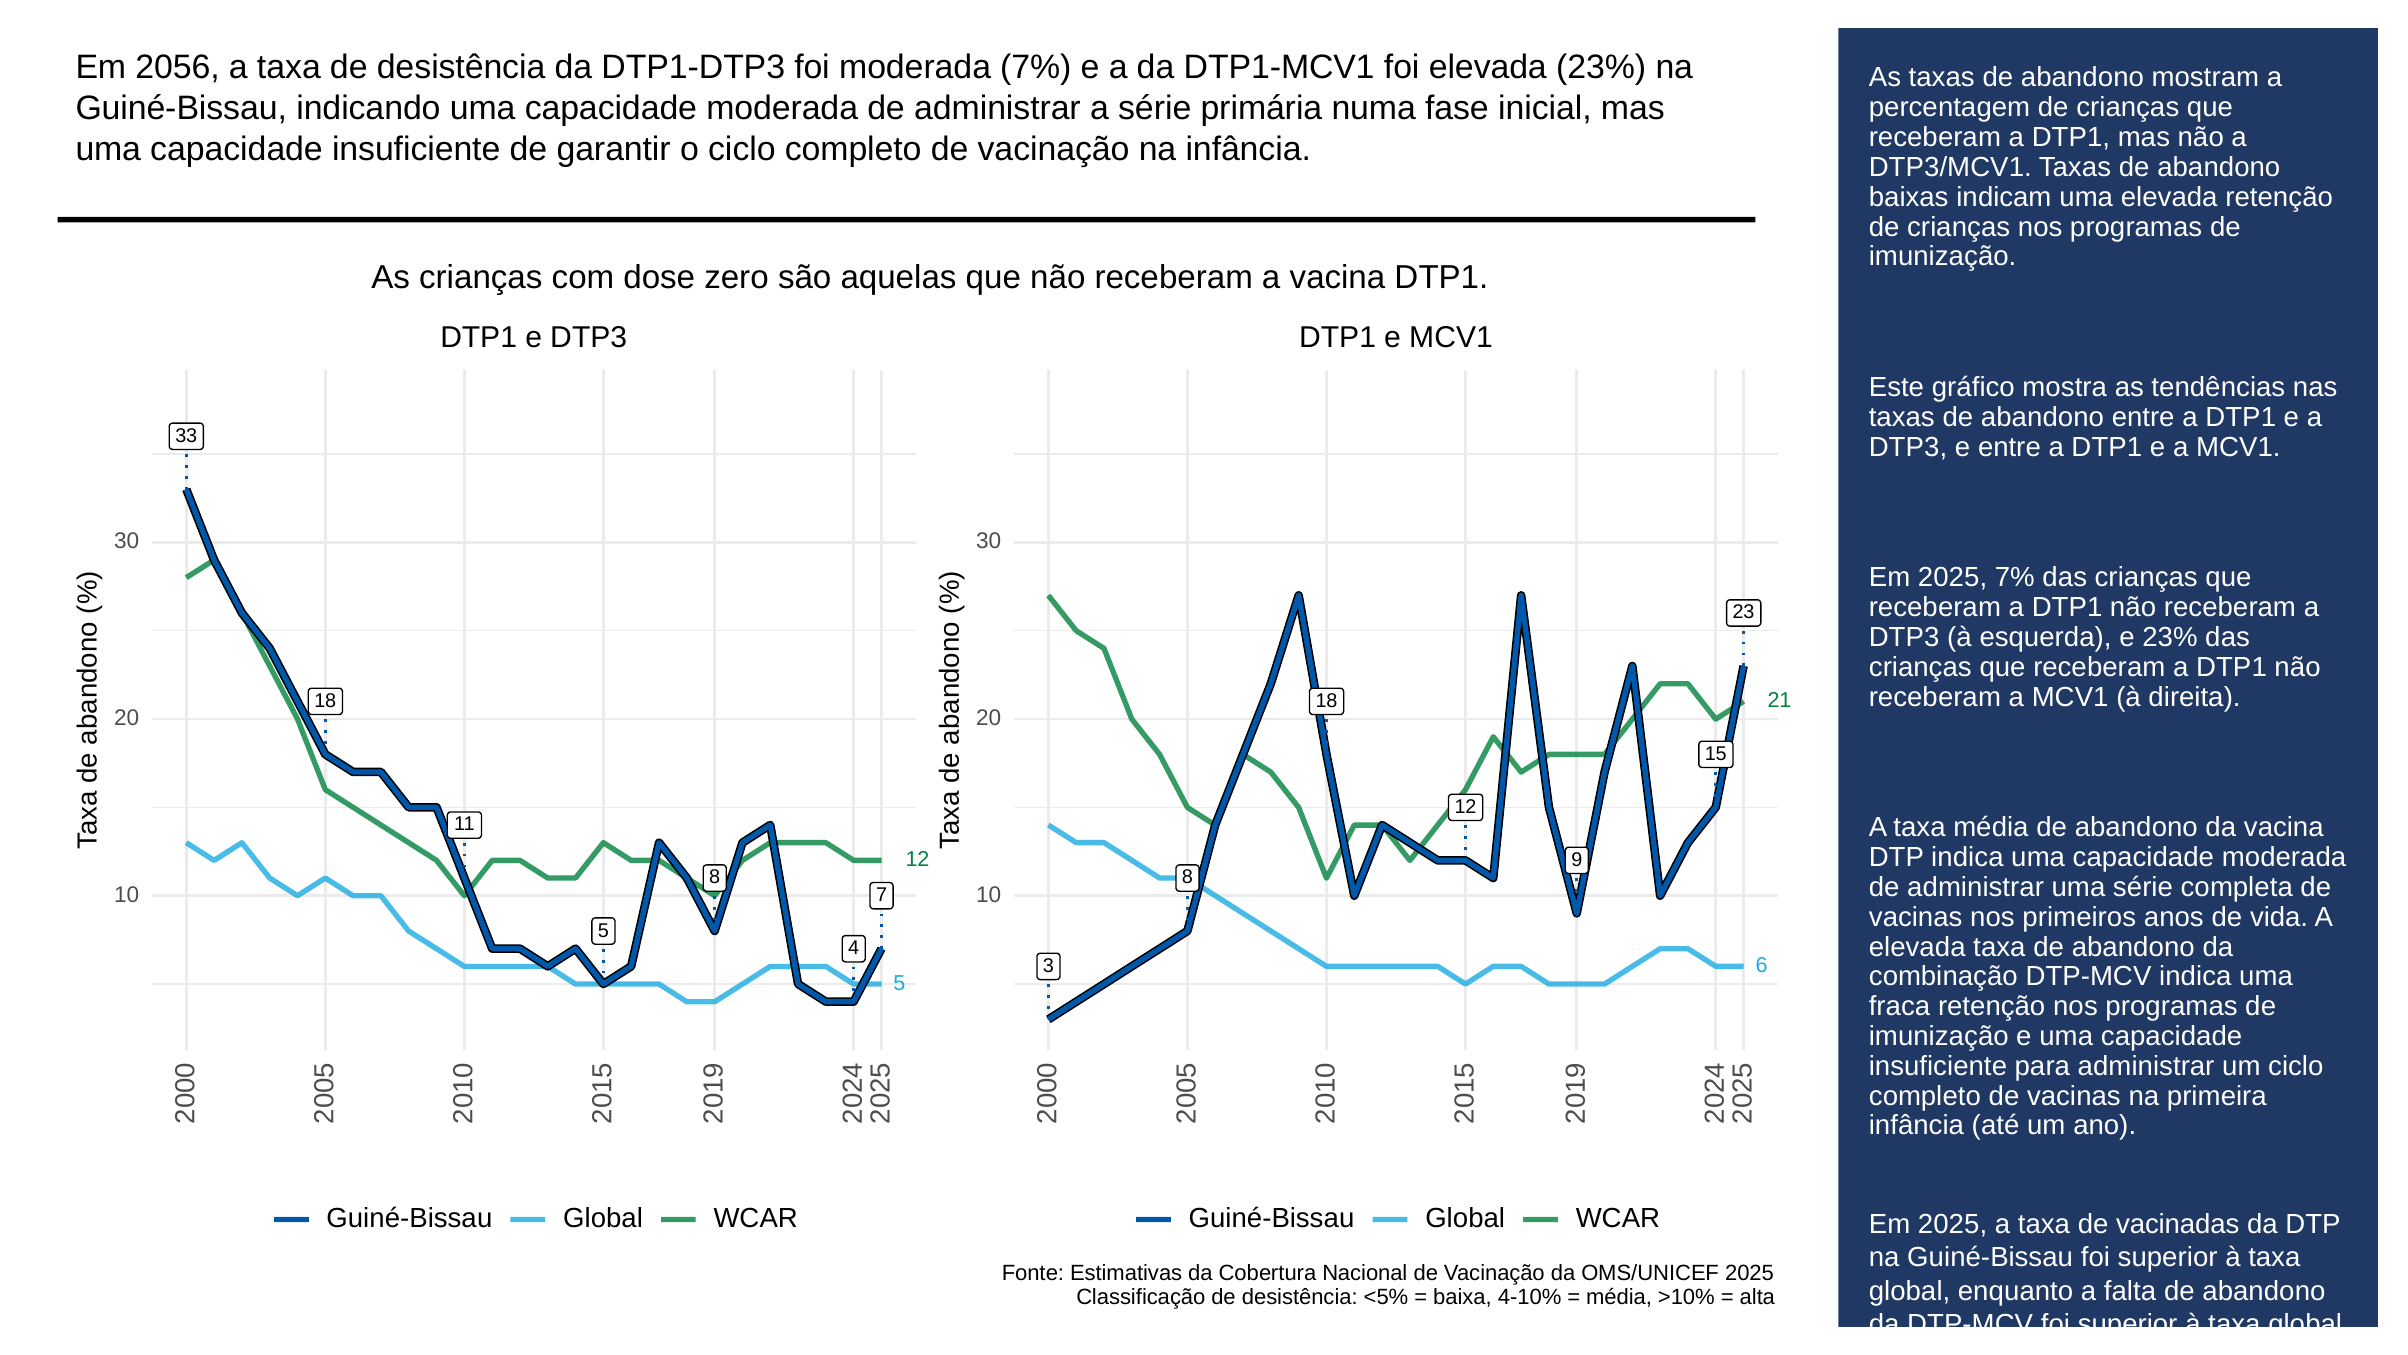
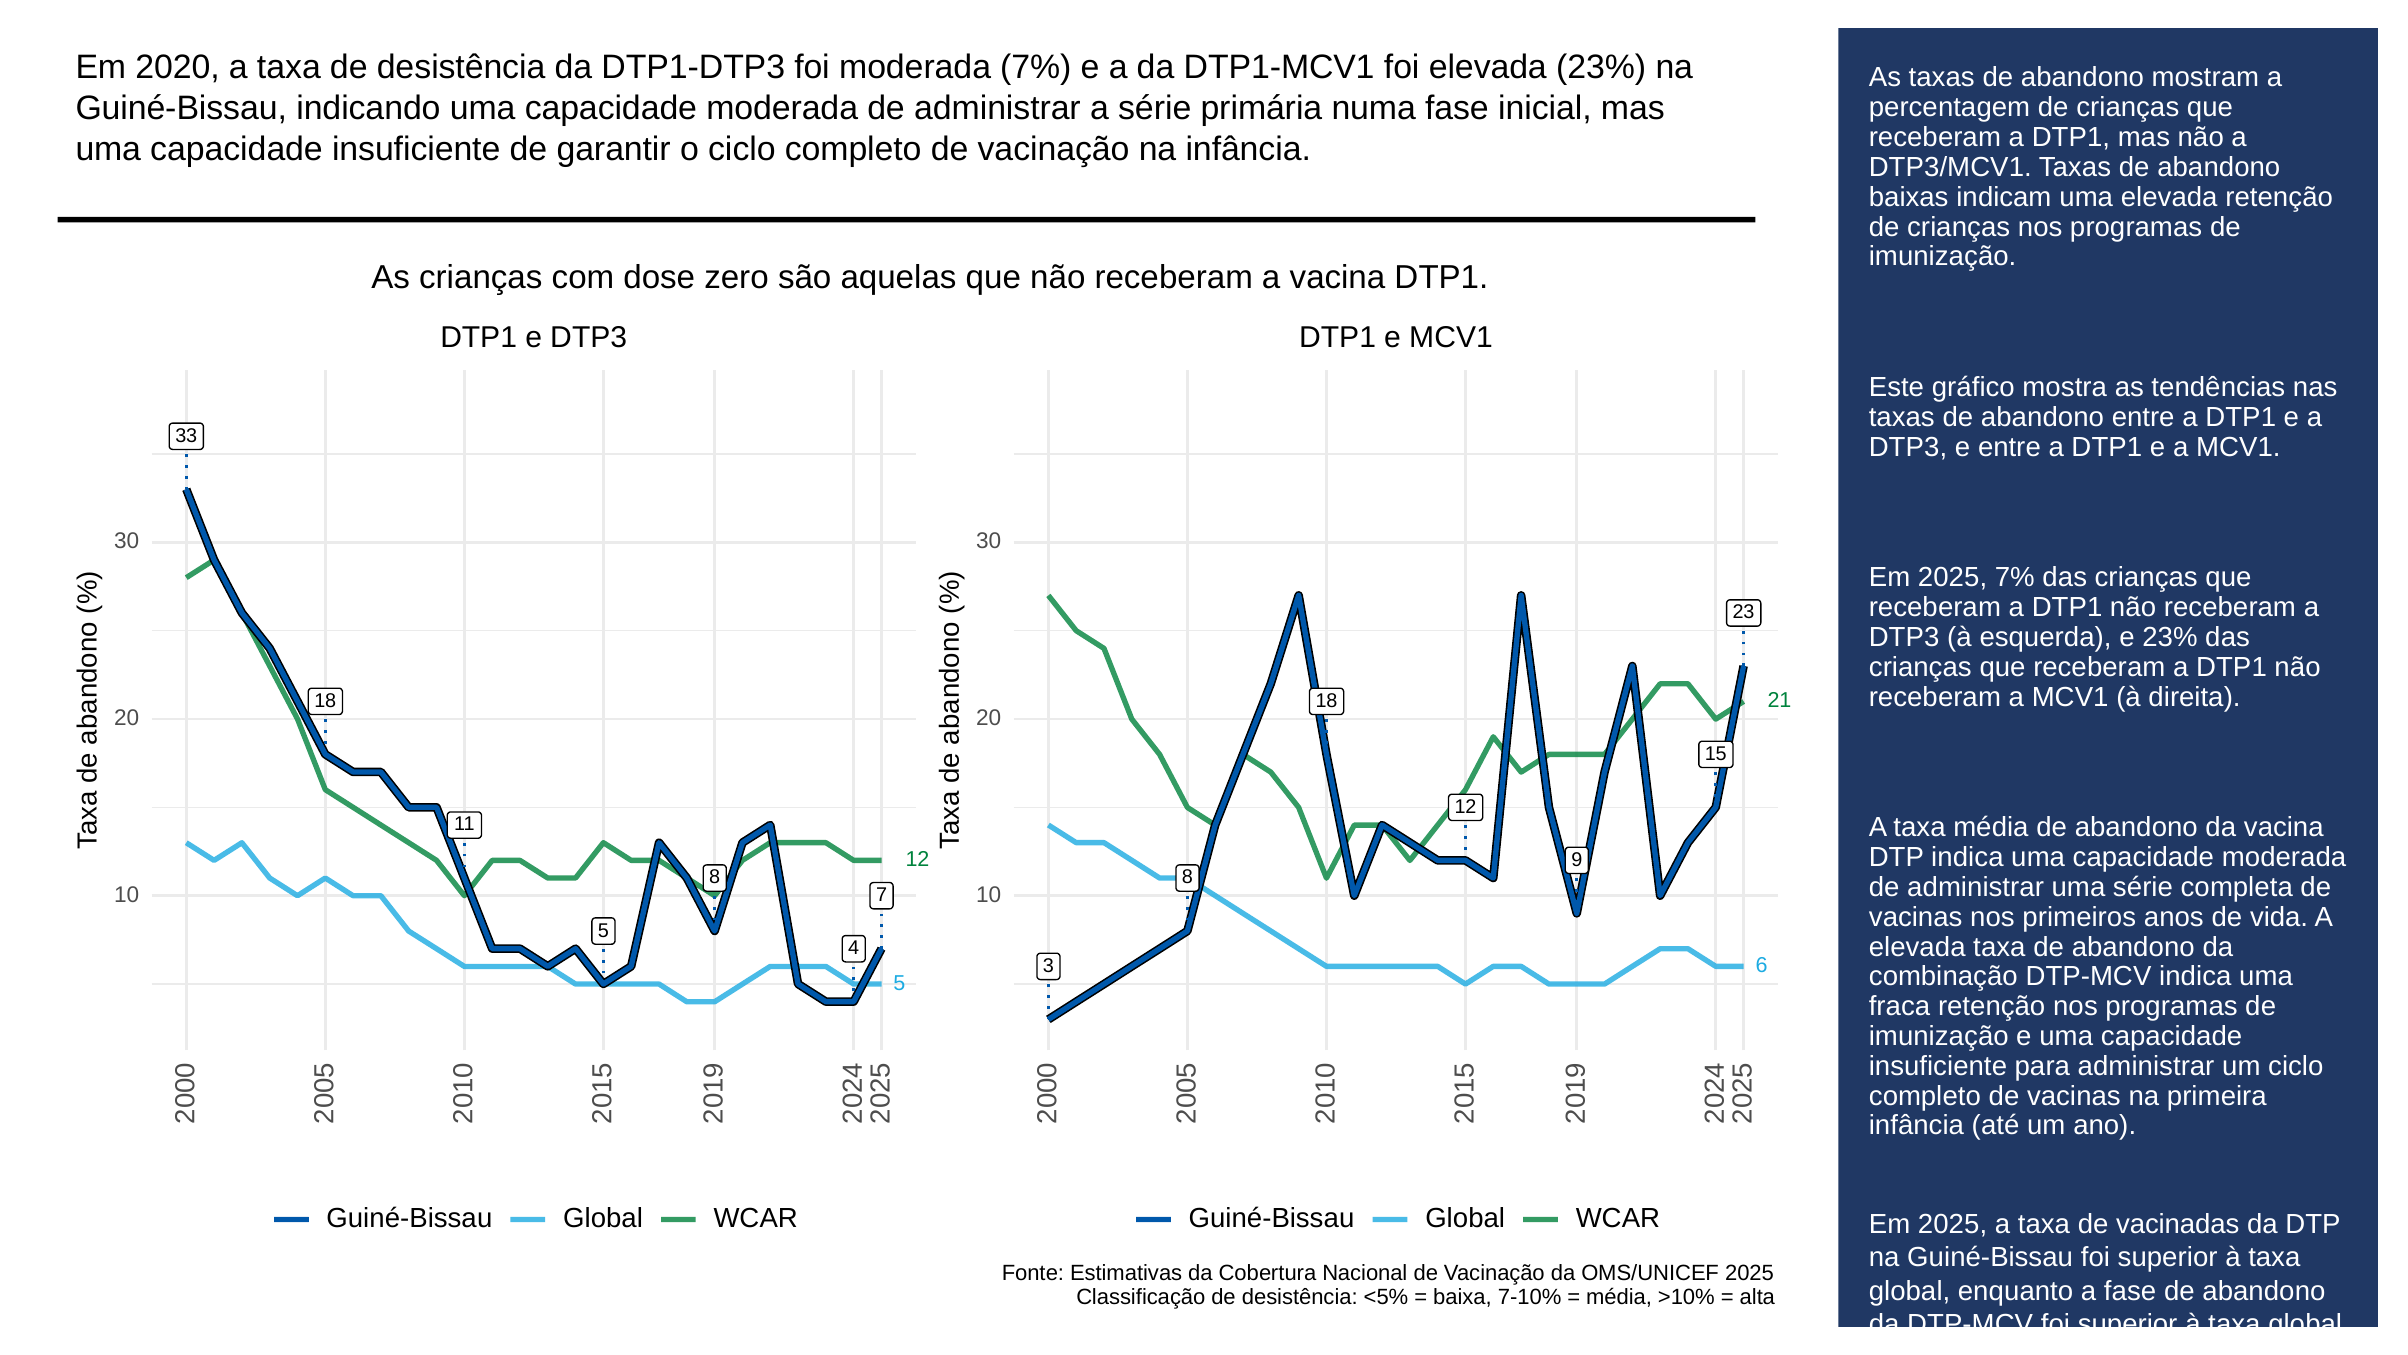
2056: 2056 -> 2020 (178, 68)
a falta: falta -> fase (2130, 1290)
4-10%: 4-10% -> 7-10% (1530, 1297)
